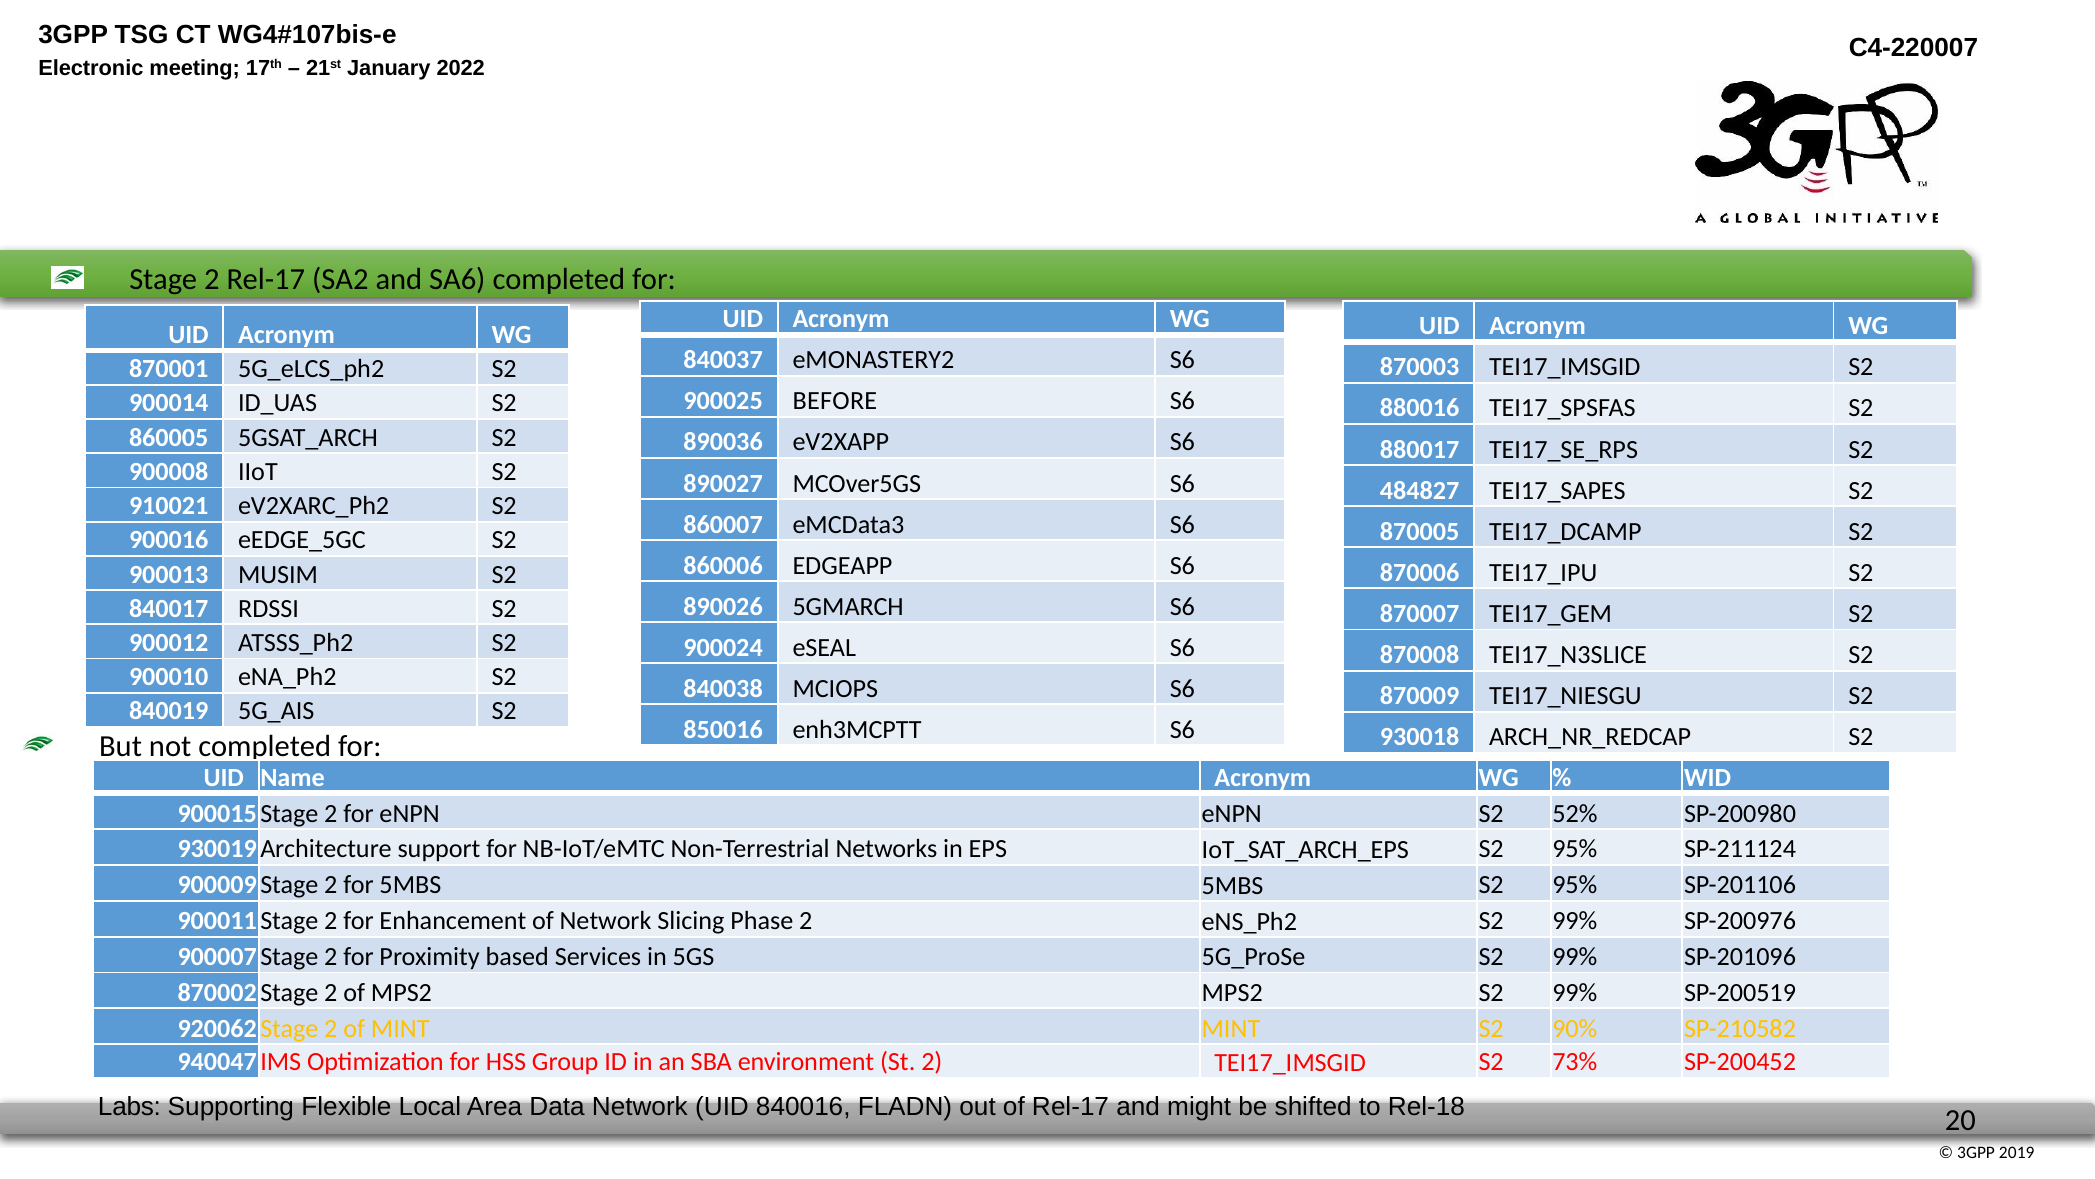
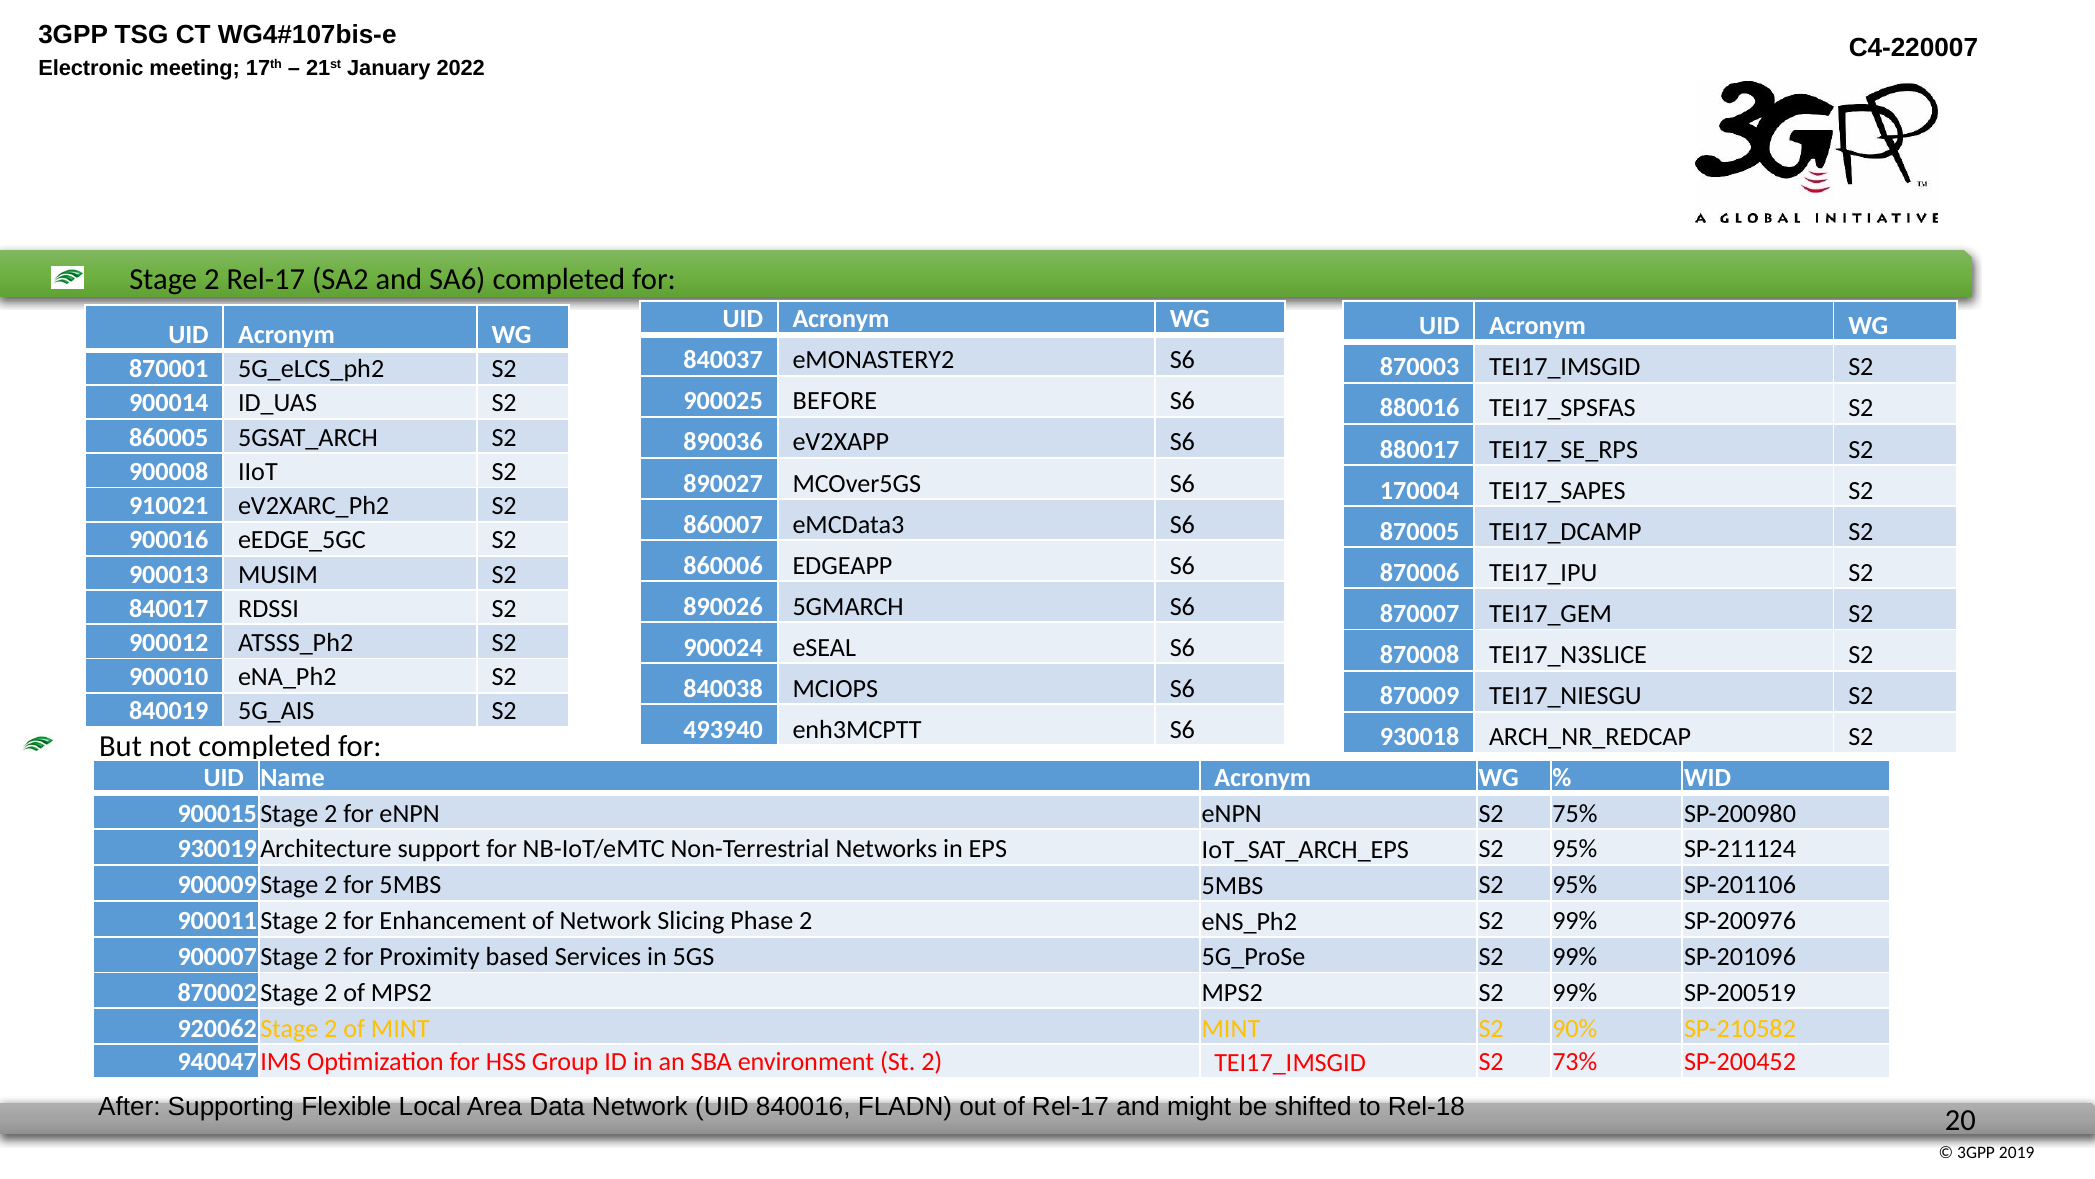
484827: 484827 -> 170004 (1420, 490)
850016: 850016 -> 493940 (723, 729)
52%: 52% -> 75% (1575, 813)
Labs: Labs -> After (129, 1106)
